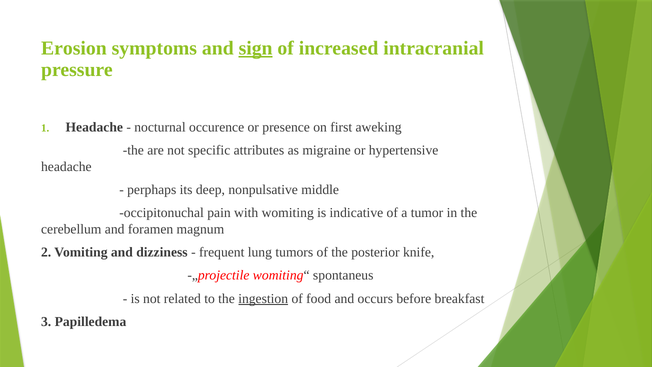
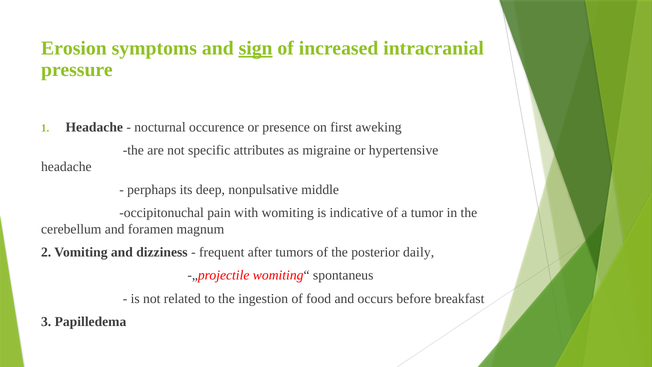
lung: lung -> after (260, 252)
knife: knife -> daily (419, 252)
ingestion underline: present -> none (263, 298)
